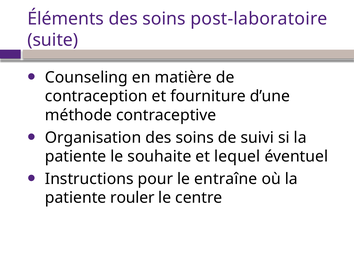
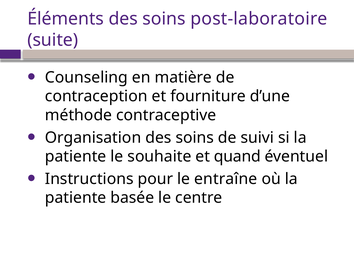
lequel: lequel -> quand (237, 156)
rouler: rouler -> basée (132, 197)
